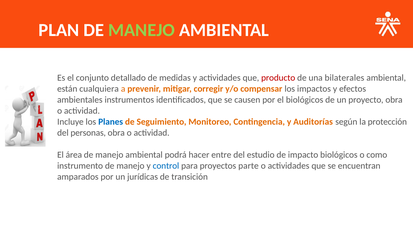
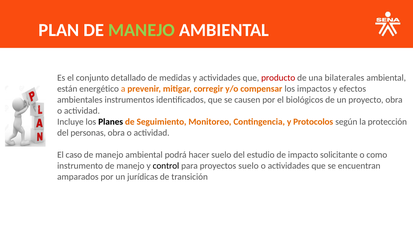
cualquiera: cualquiera -> energético (99, 89)
Planes colour: blue -> black (111, 122)
Auditorías: Auditorías -> Protocolos (313, 122)
área: área -> caso (74, 155)
hacer entre: entre -> suelo (221, 155)
impacto biológicos: biológicos -> solicitante (339, 155)
control colour: blue -> black (166, 166)
proyectos parte: parte -> suelo (249, 166)
